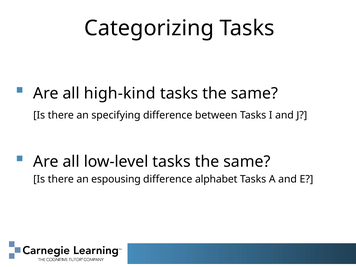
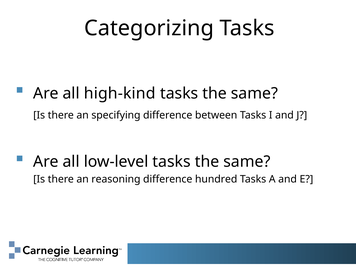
espousing: espousing -> reasoning (116, 179)
alphabet: alphabet -> hundred (216, 179)
